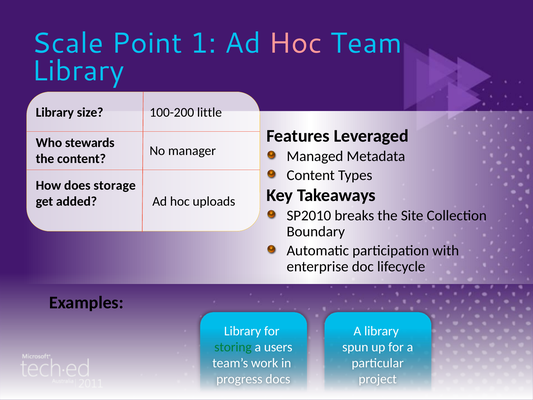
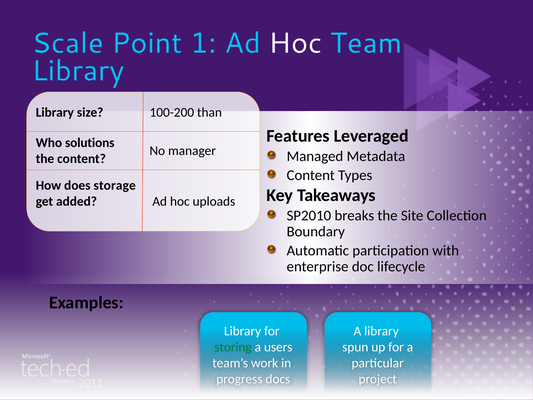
Hoc colour: pink -> white (295, 43)
little: little -> than (209, 113)
stewards: stewards -> solutions (90, 143)
